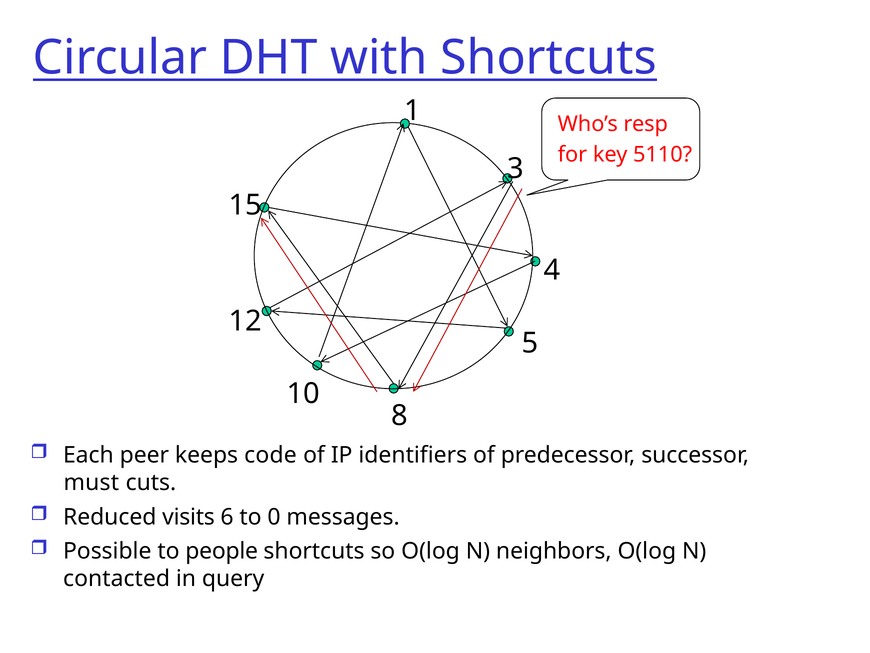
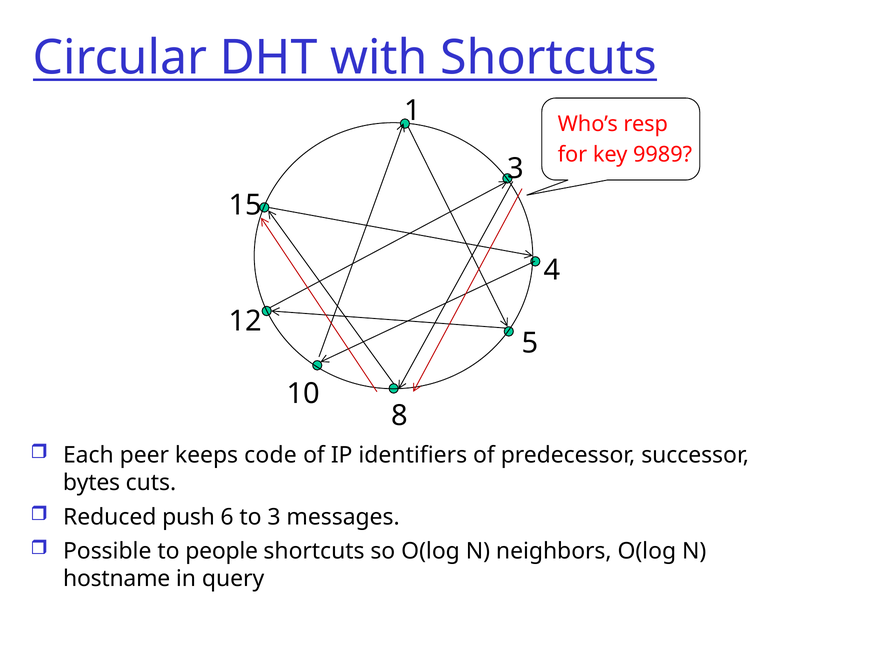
5110: 5110 -> 9989 (663, 154)
must: must -> bytes (92, 482)
visits: visits -> push (189, 517)
to 0: 0 -> 3 (274, 517)
contacted: contacted -> hostname (117, 578)
